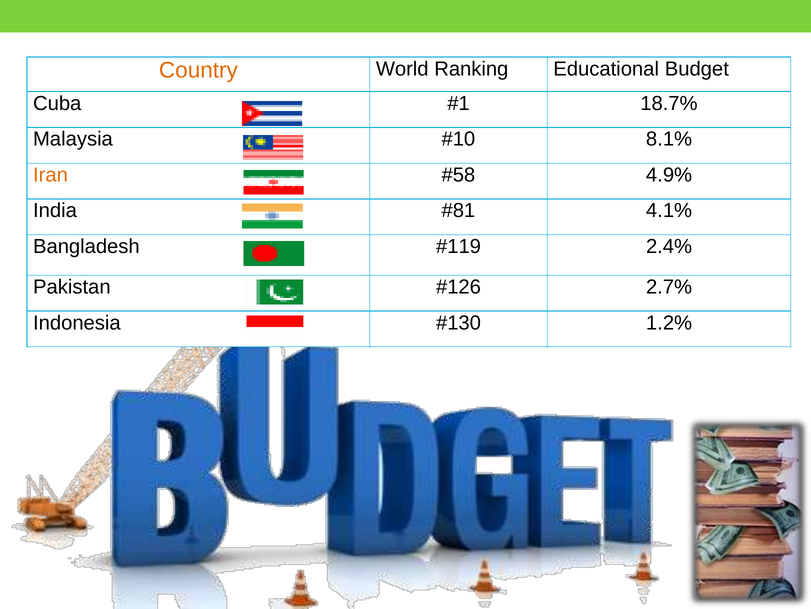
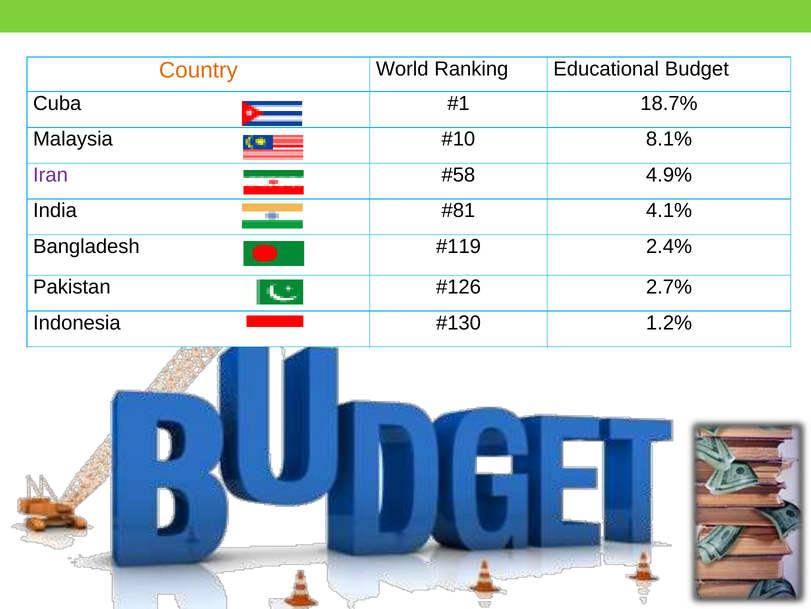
Iran colour: orange -> purple (51, 175)
